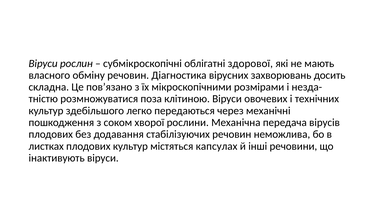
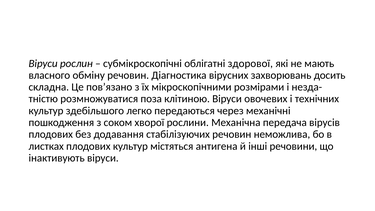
капсулах: капсулах -> антигена (217, 146)
